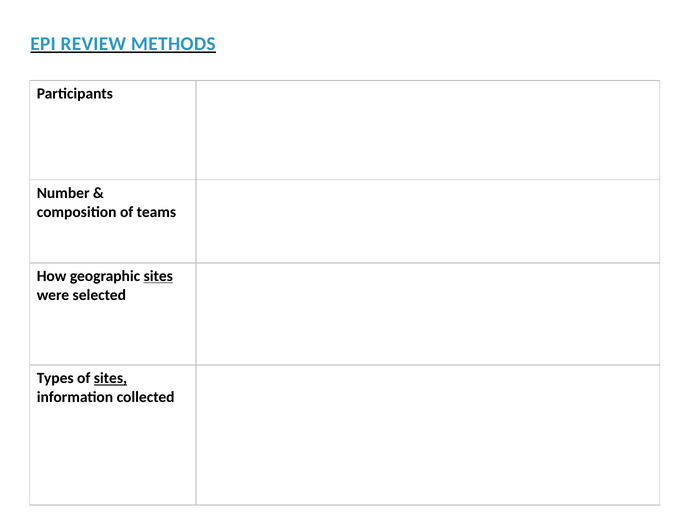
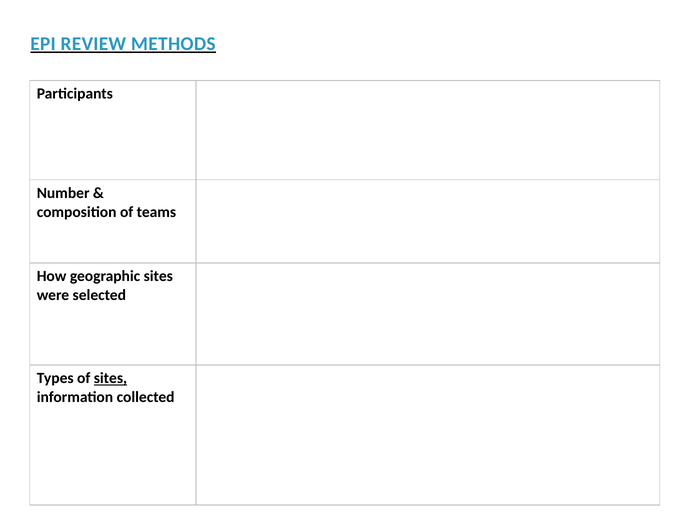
sites underline: present -> none (158, 276)
